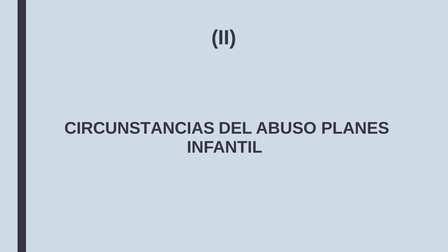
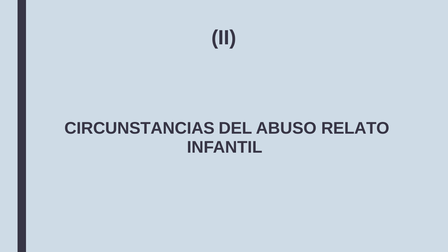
PLANES: PLANES -> RELATO (355, 128)
